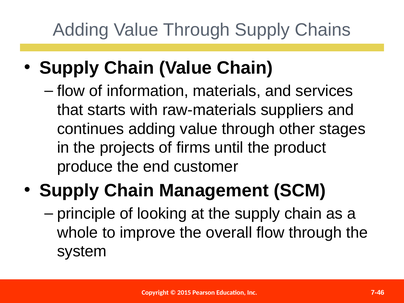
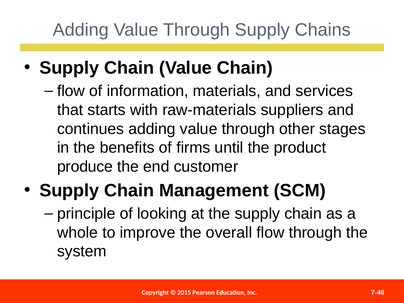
projects: projects -> benefits (127, 148)
